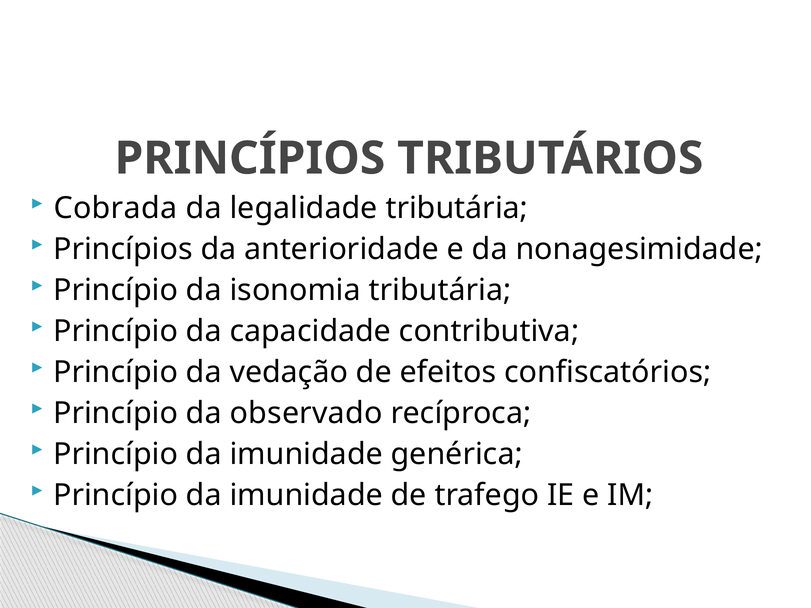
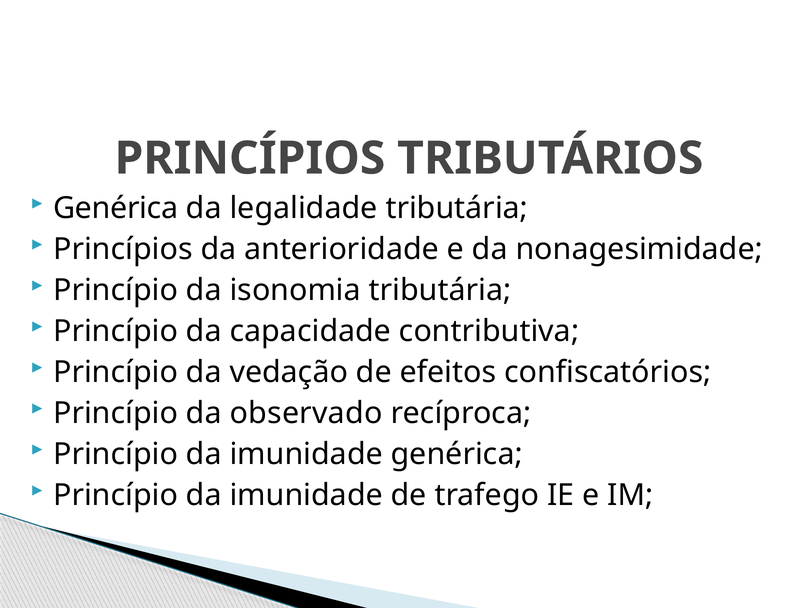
Cobrada: Cobrada -> Genérica (116, 208)
